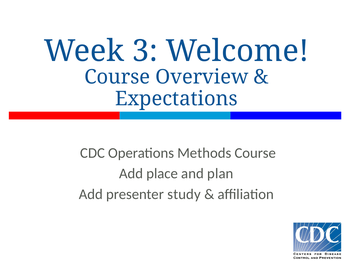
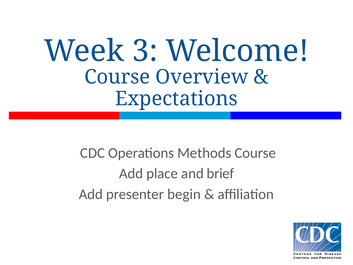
plan: plan -> brief (220, 173)
study: study -> begin (184, 194)
